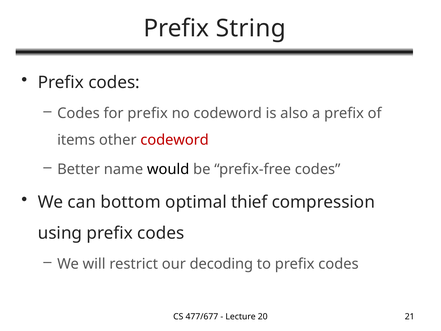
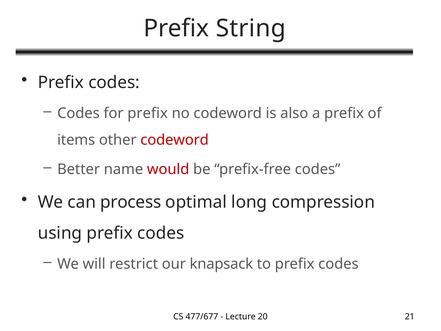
would colour: black -> red (168, 169)
bottom: bottom -> process (131, 202)
thief: thief -> long (249, 202)
decoding: decoding -> knapsack (221, 264)
